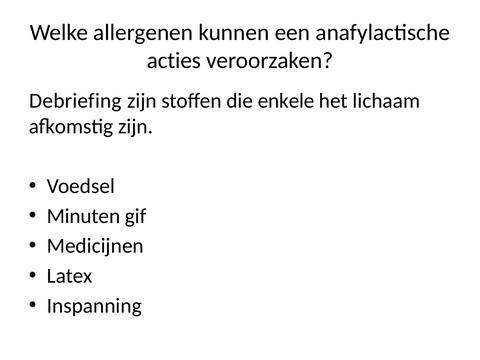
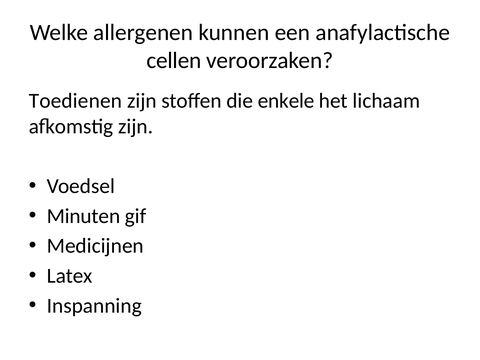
acties: acties -> cellen (174, 60)
Debriefing: Debriefing -> Toedienen (75, 101)
